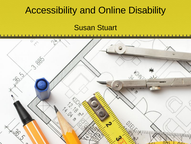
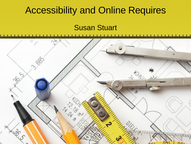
Disability: Disability -> Requires (147, 10)
